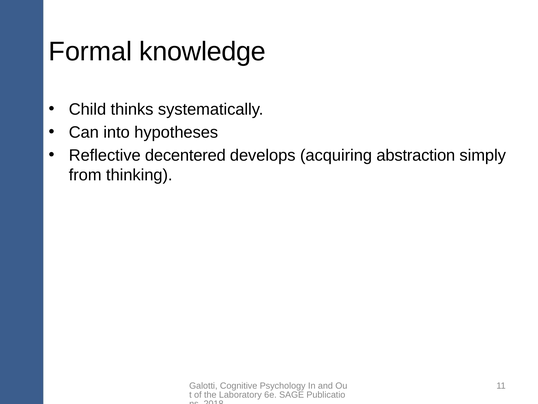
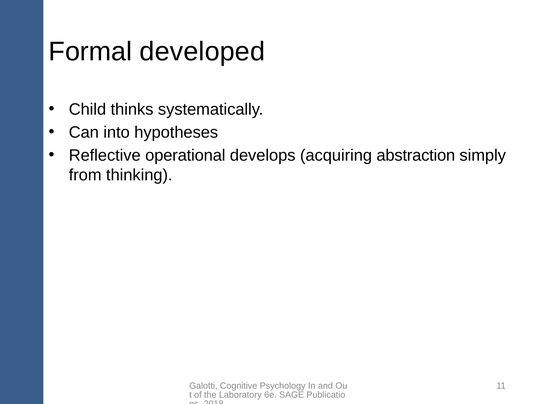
knowledge: knowledge -> developed (202, 51)
decentered: decentered -> operational (185, 155)
